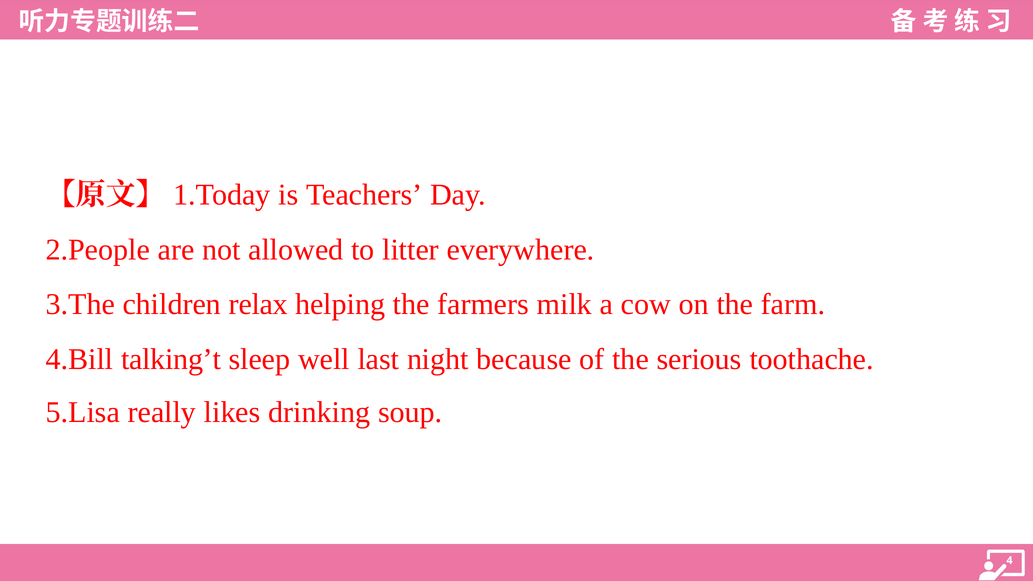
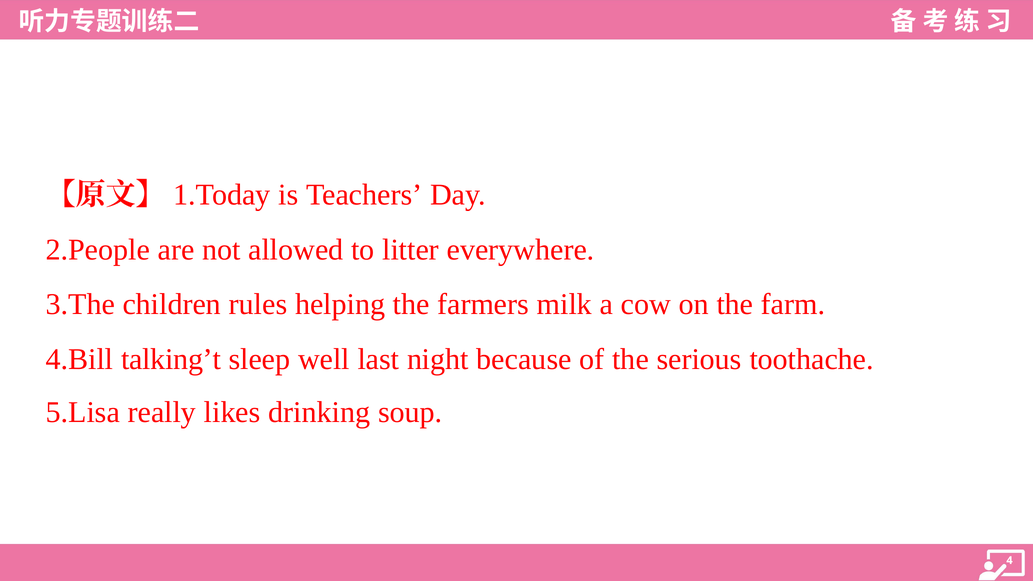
relax: relax -> rules (258, 305)
